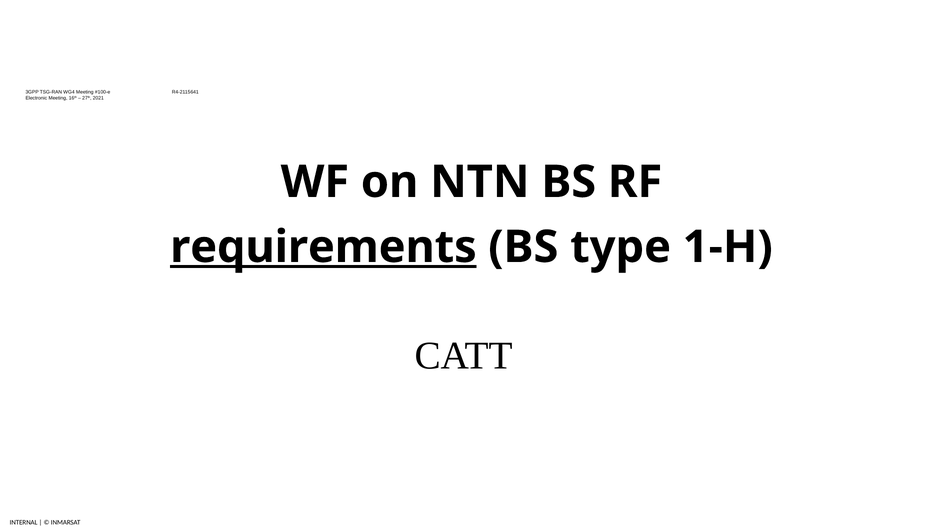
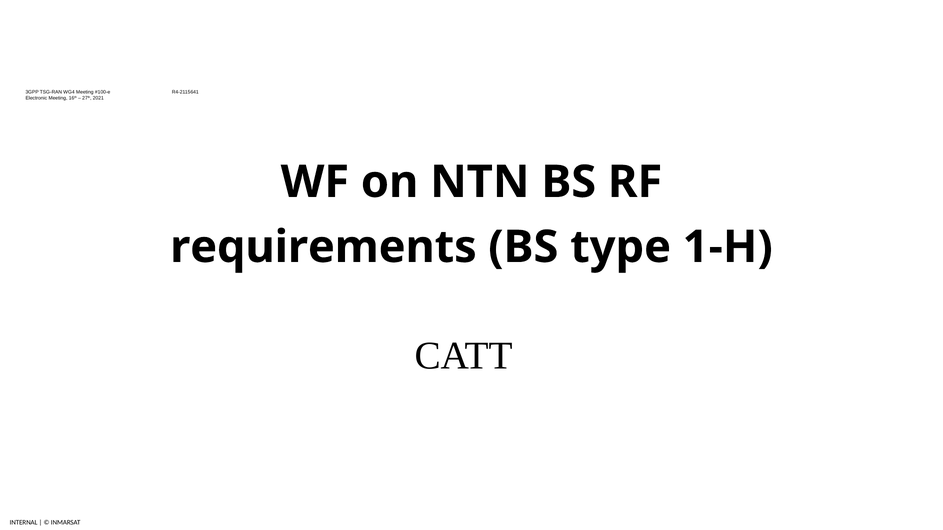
requirements underline: present -> none (323, 247)
